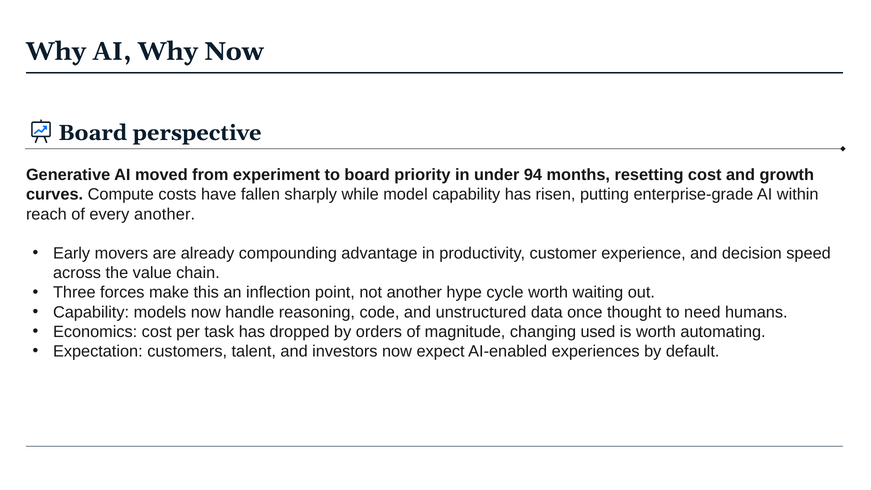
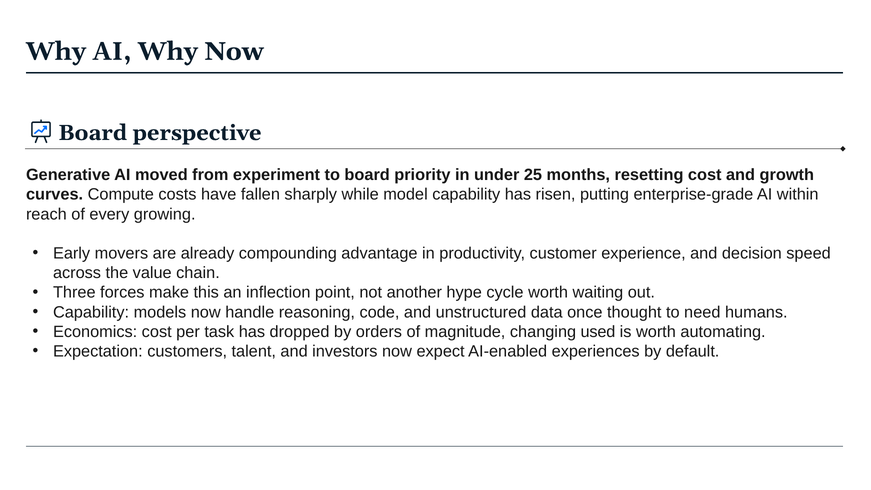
94: 94 -> 25 (533, 175)
every another: another -> growing (165, 214)
